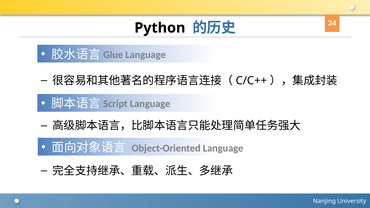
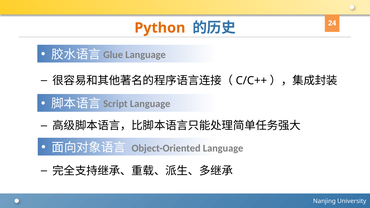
Python colour: black -> orange (160, 28)
